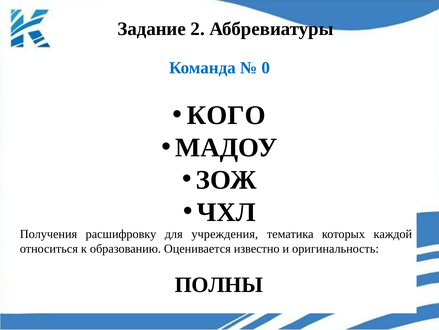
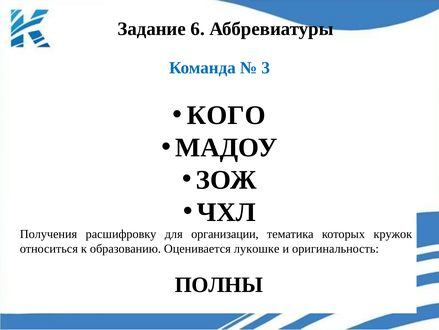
2: 2 -> 6 (198, 29)
0: 0 -> 3 (266, 68)
учреждения: учреждения -> организации (225, 234)
каждой: каждой -> кружок (393, 234)
известно: известно -> лукошке (257, 248)
